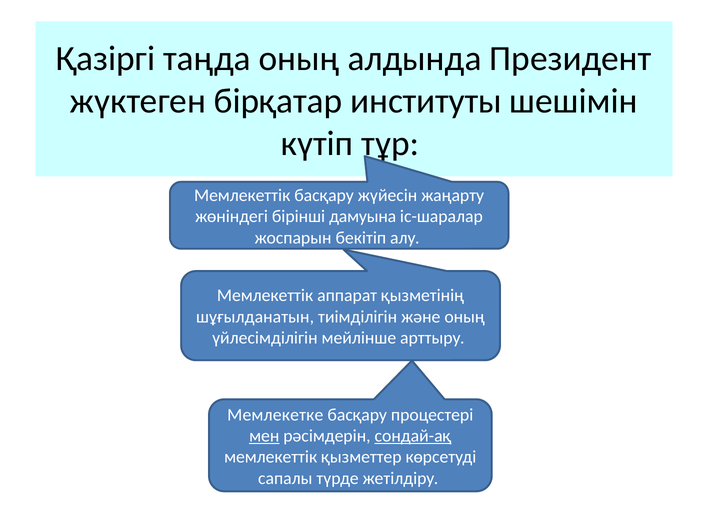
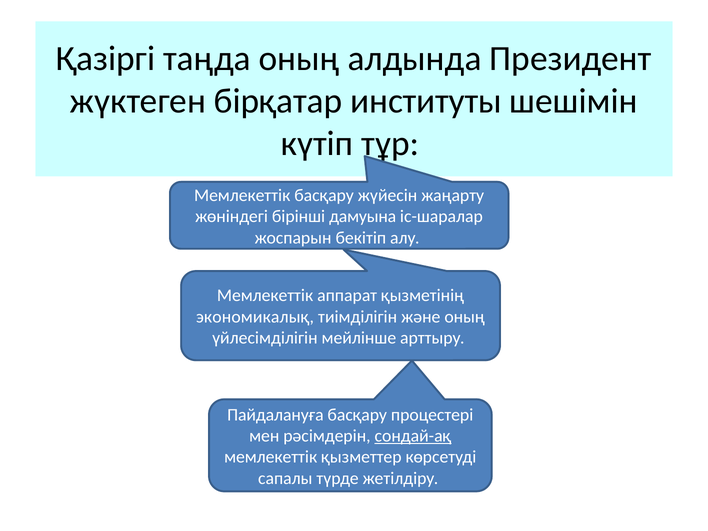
шұғылданатын: шұғылданатын -> экономикалық (255, 317)
Мемлекетке: Мемлекетке -> Пайдалануға (275, 415)
мен underline: present -> none (264, 436)
